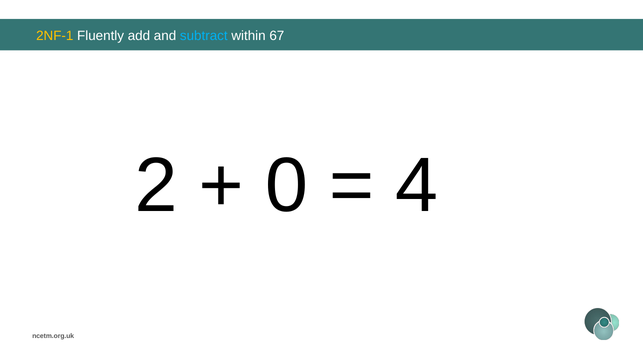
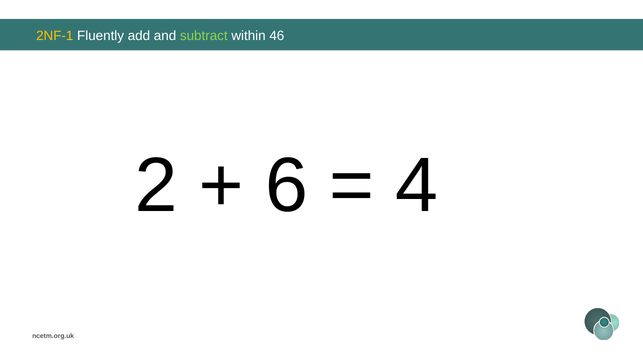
subtract colour: light blue -> light green (204, 36)
67: 67 -> 46 (277, 36)
0: 0 -> 6 (287, 186)
